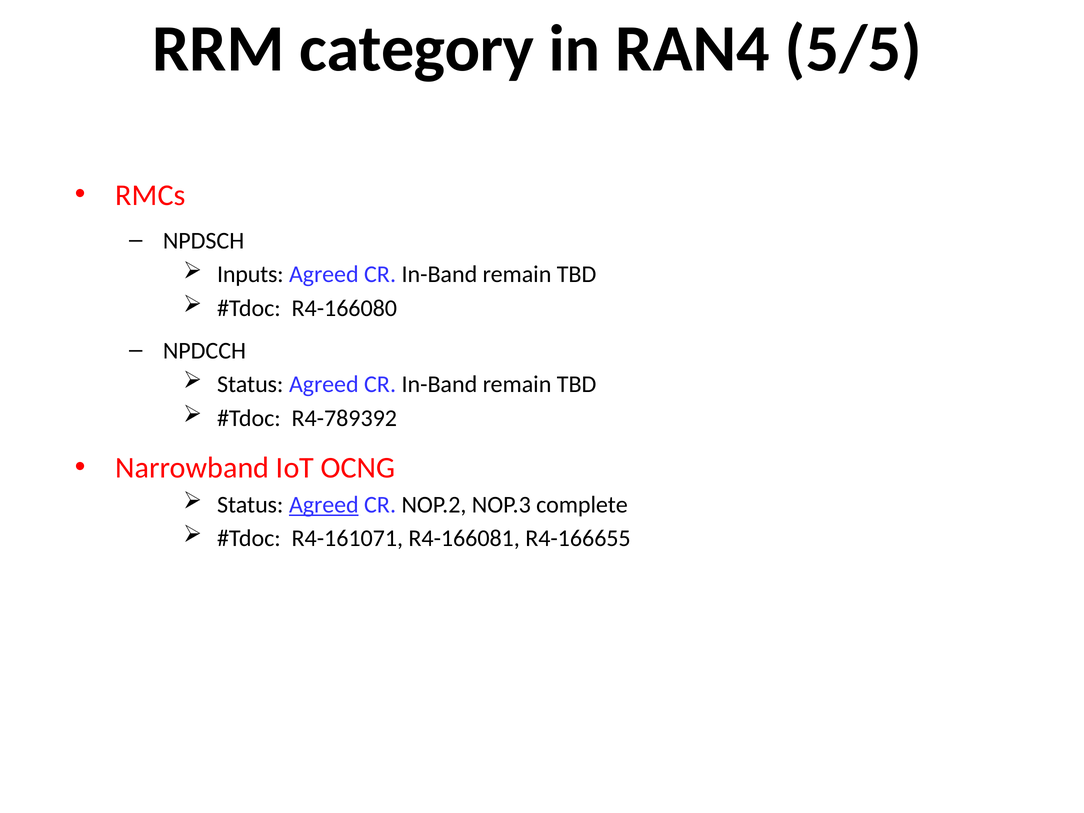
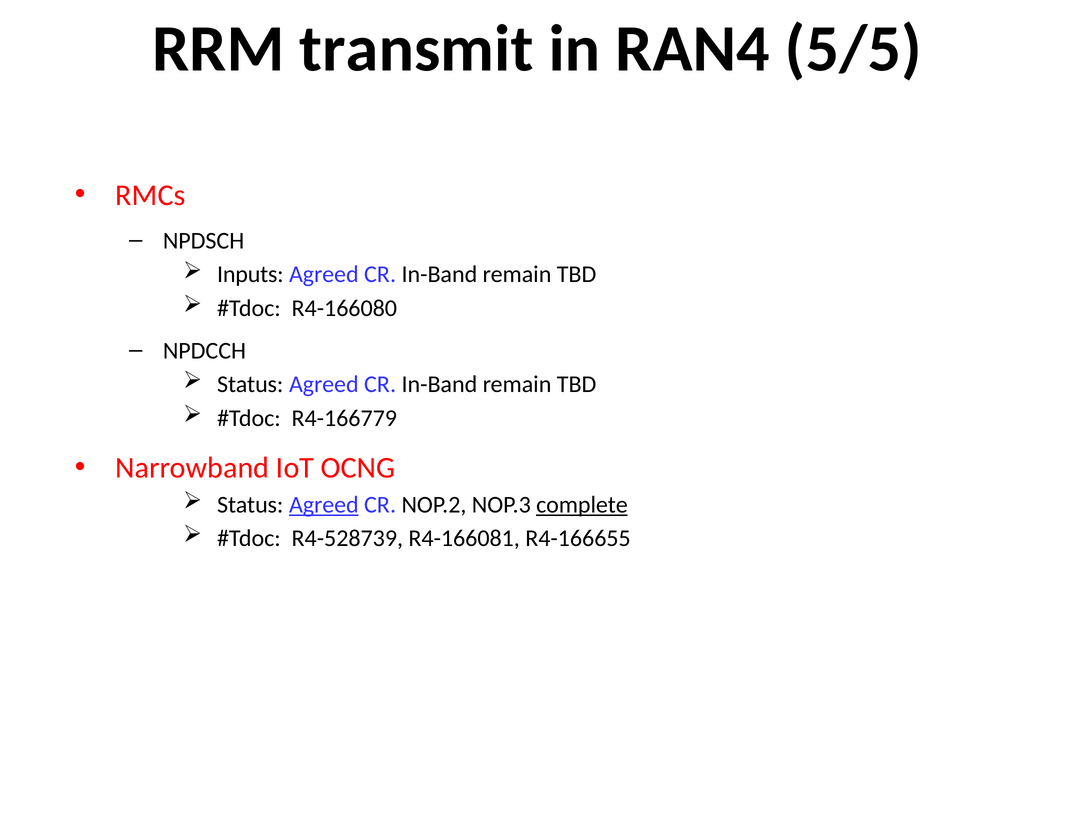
category: category -> transmit (416, 49)
R4-789392: R4-789392 -> R4-166779 (344, 418)
complete underline: none -> present (582, 505)
R4-161071: R4-161071 -> R4-528739 (347, 538)
